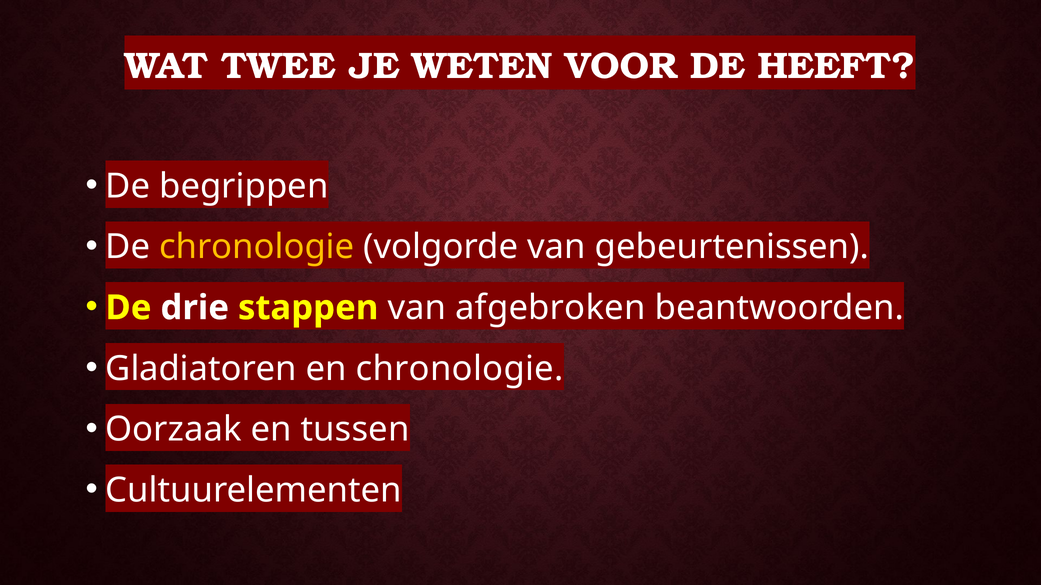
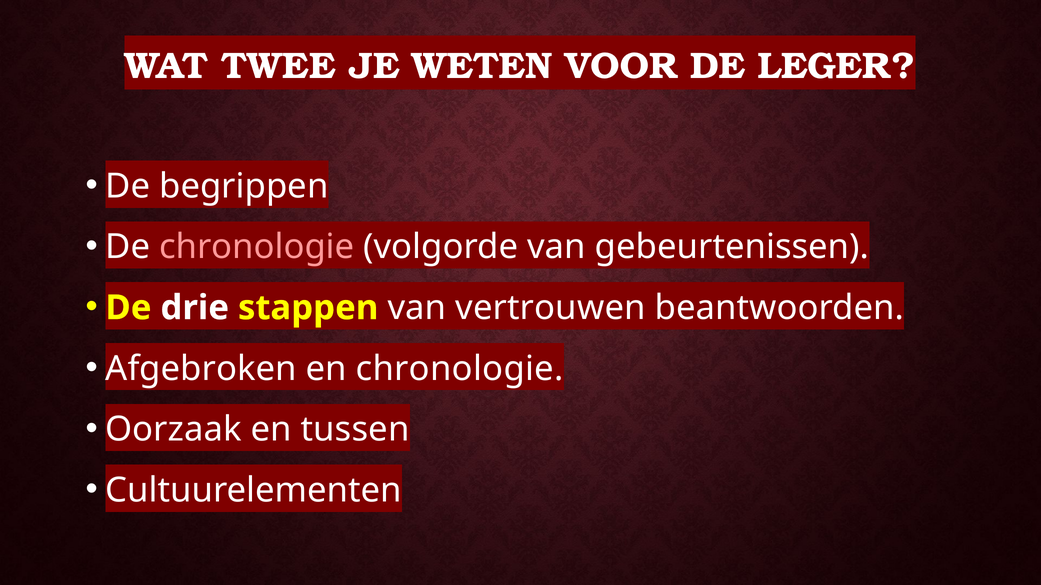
HEEFT: HEEFT -> LEGER (836, 66)
chronologie colour: yellow -> pink (257, 247)
afgebroken: afgebroken -> vertrouwen (550, 308)
Gladiatoren: Gladiatoren -> Afgebroken (201, 369)
